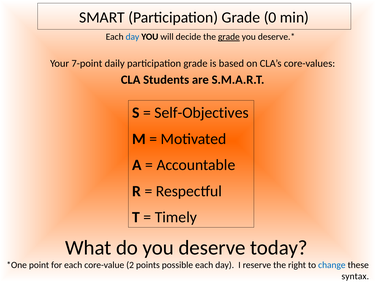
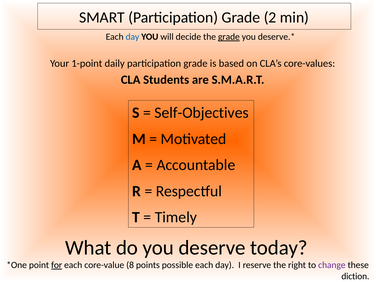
0: 0 -> 2 (270, 17)
7-point: 7-point -> 1-point (87, 63)
for underline: none -> present (57, 265)
2: 2 -> 8 (130, 265)
change colour: blue -> purple (332, 265)
syntax: syntax -> diction (355, 276)
